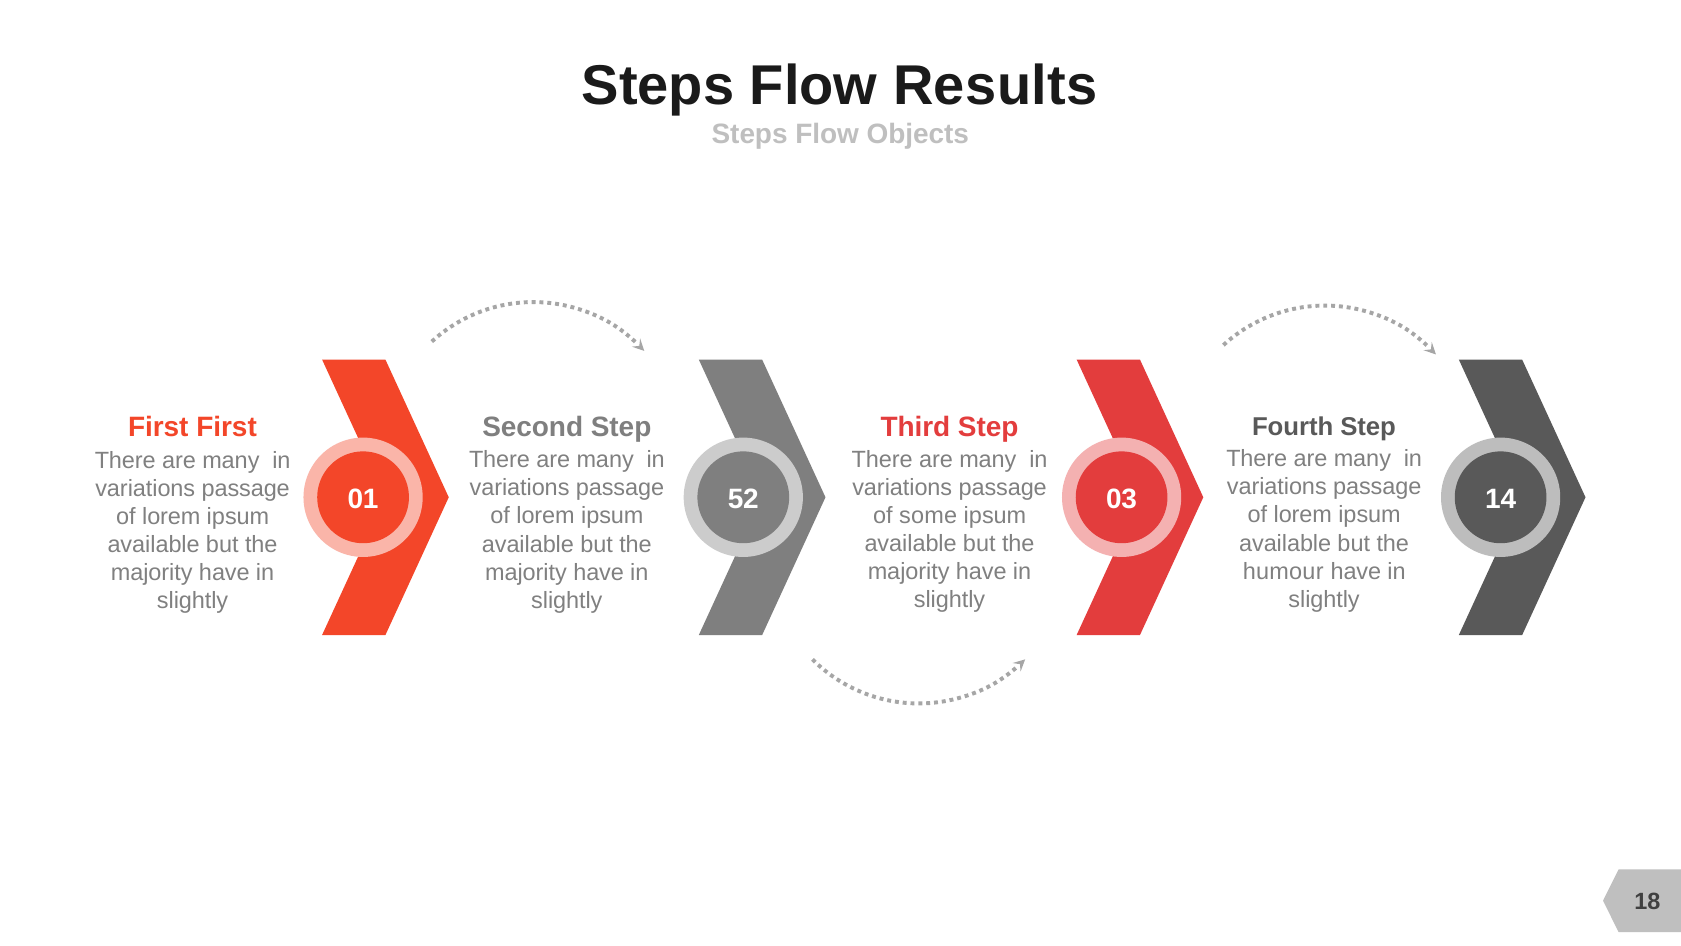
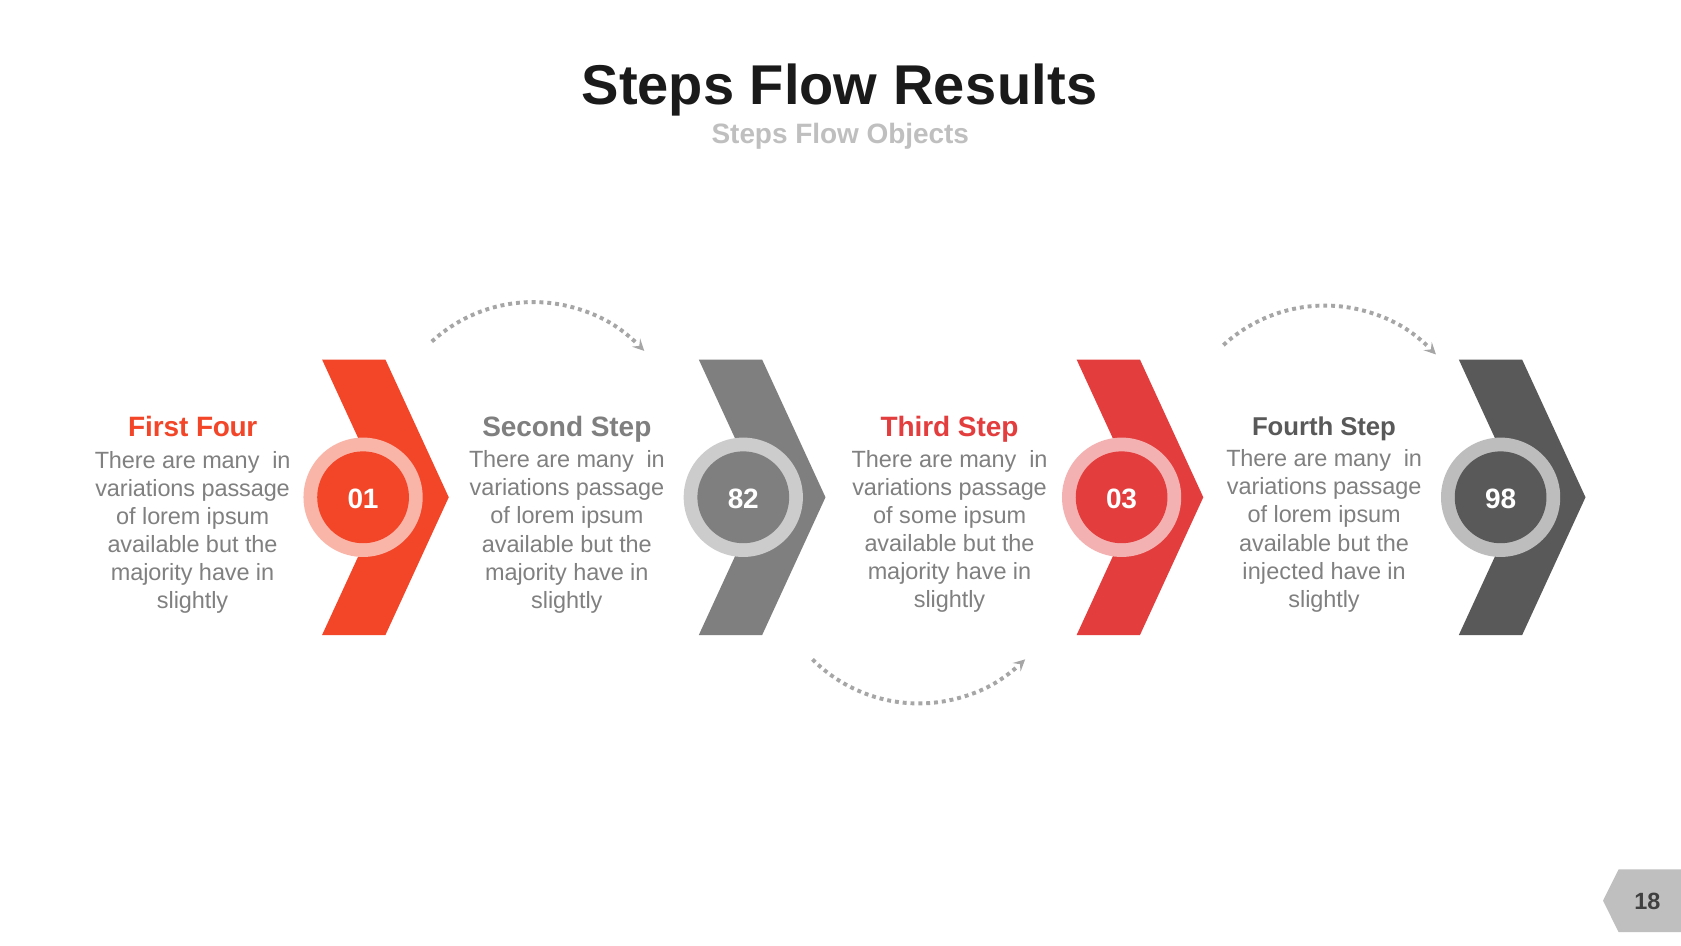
First First: First -> Four (227, 427)
52: 52 -> 82 (743, 499)
14: 14 -> 98 (1501, 499)
humour: humour -> injected (1283, 571)
